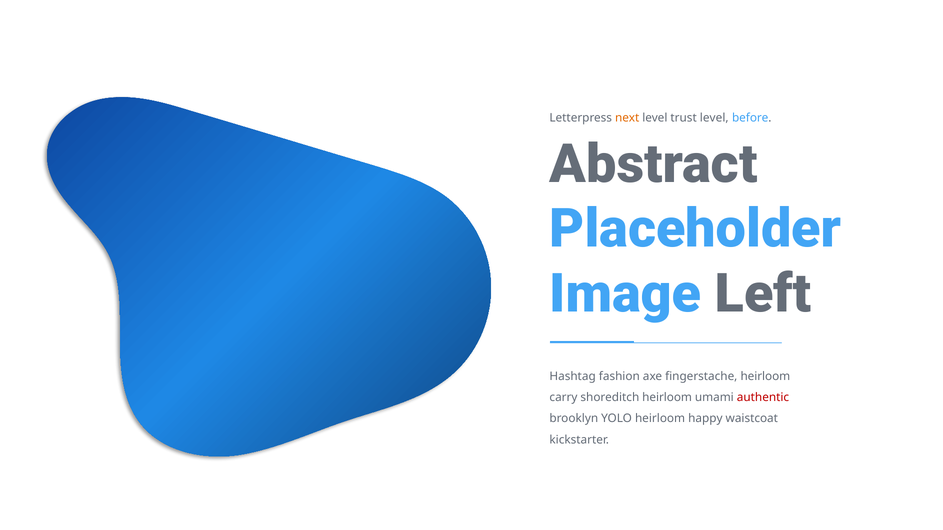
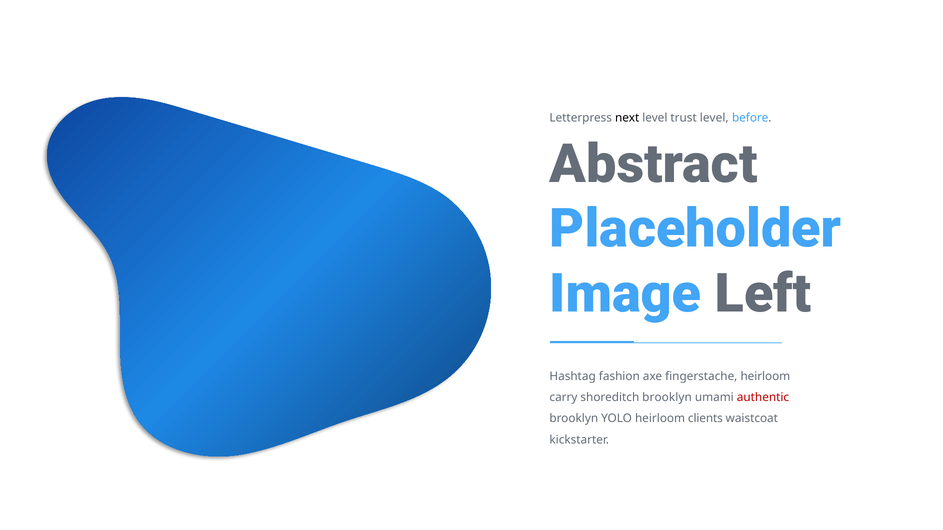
next colour: orange -> black (627, 118)
shoreditch heirloom: heirloom -> brooklyn (667, 398)
happy: happy -> clients (705, 419)
